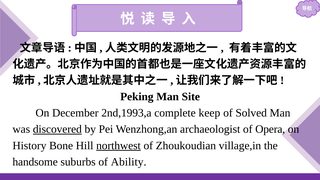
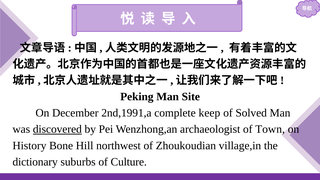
2nd,1993,a: 2nd,1993,a -> 2nd,1991,a (126, 113)
Opera: Opera -> Town (270, 129)
northwest underline: present -> none (118, 145)
handsome: handsome -> dictionary (35, 162)
Ability: Ability -> Culture (129, 162)
